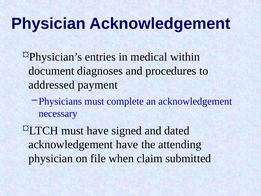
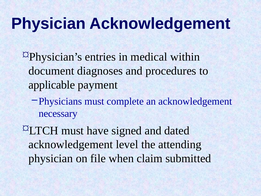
addressed: addressed -> applicable (52, 85)
acknowledgement have: have -> level (127, 144)
